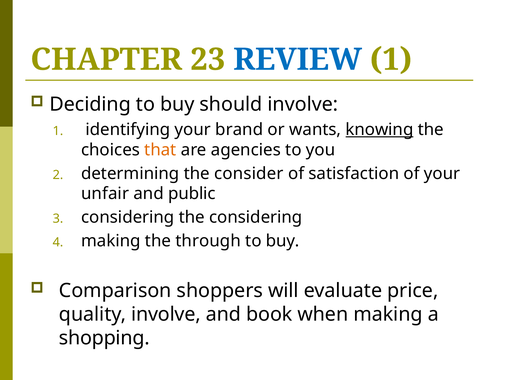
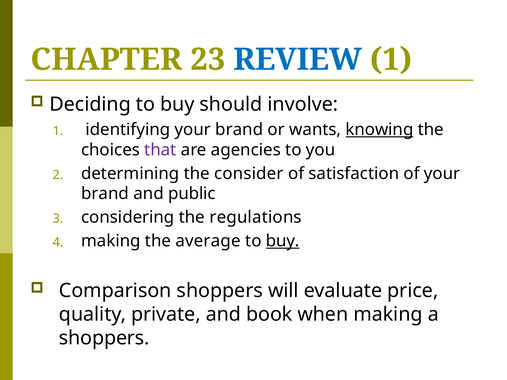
that colour: orange -> purple (160, 150)
unfair: unfair -> brand (105, 194)
the considering: considering -> regulations (256, 218)
through: through -> average (208, 241)
buy underline: none -> present (283, 241)
quality involve: involve -> private (166, 315)
shopping: shopping -> shoppers (104, 338)
